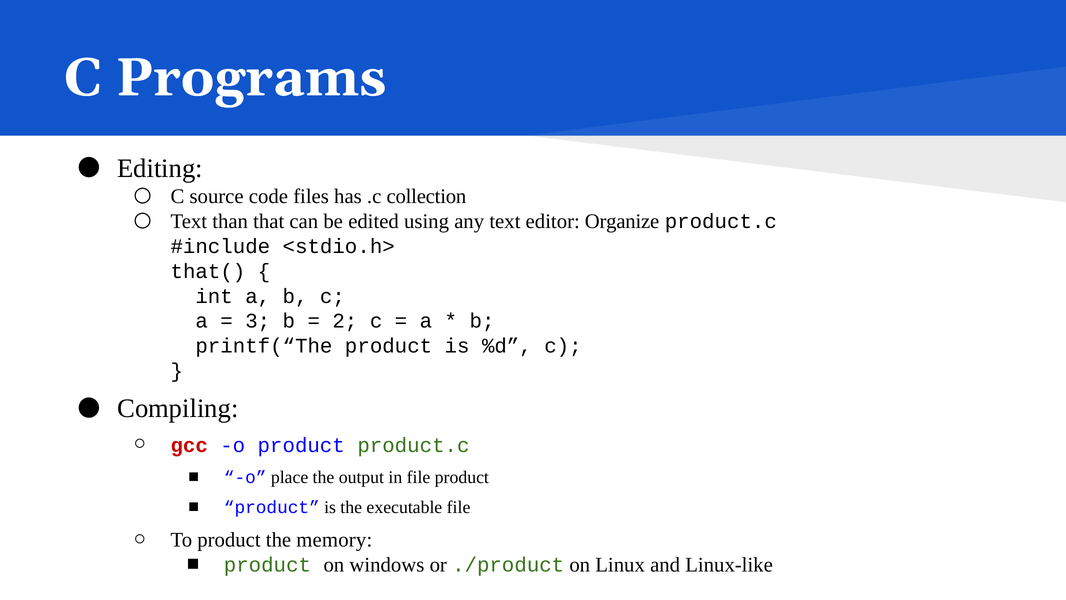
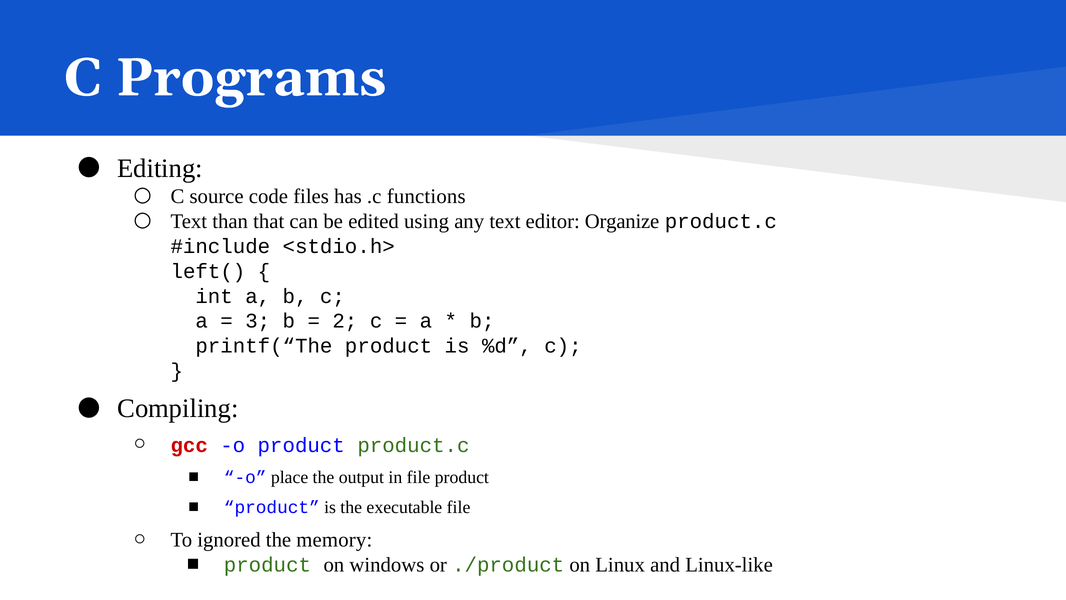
collection: collection -> functions (426, 196)
that(: that( -> left( (208, 271)
To product: product -> ignored (229, 540)
